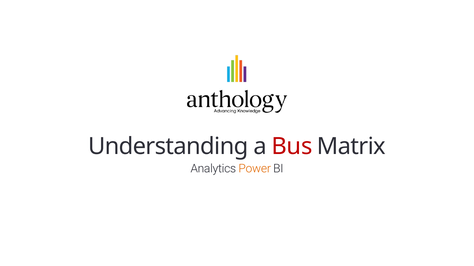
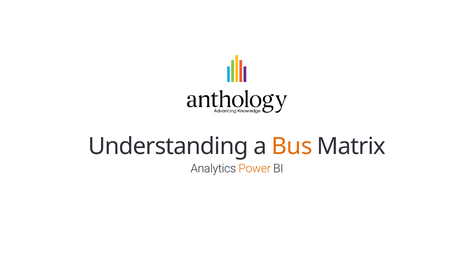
Bus colour: red -> orange (292, 147)
